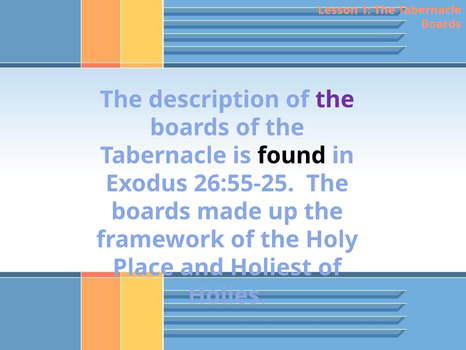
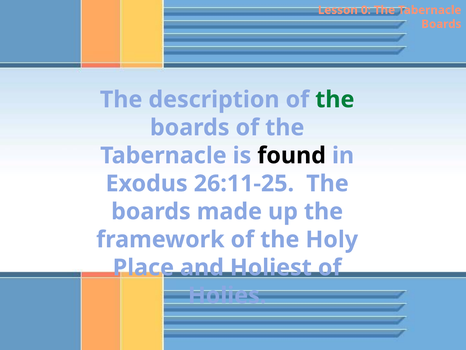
1: 1 -> 0 (366, 10)
the colour: purple -> green (335, 99)
26:55-25: 26:55-25 -> 26:11-25 (244, 183)
